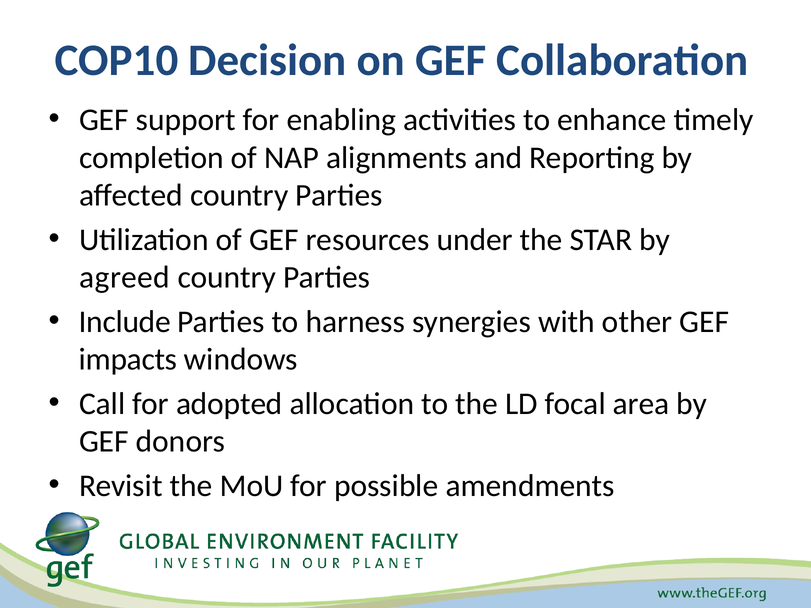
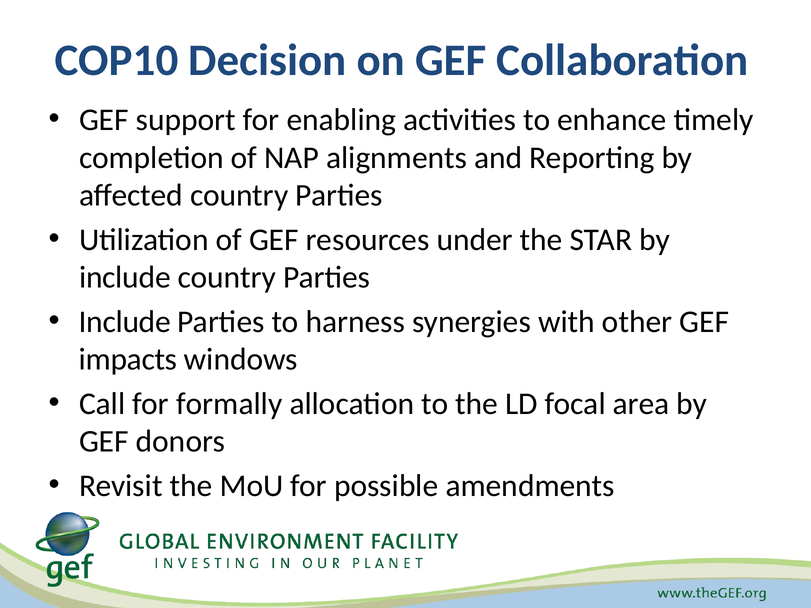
agreed: agreed -> include (125, 278)
adopted: adopted -> formally (229, 404)
